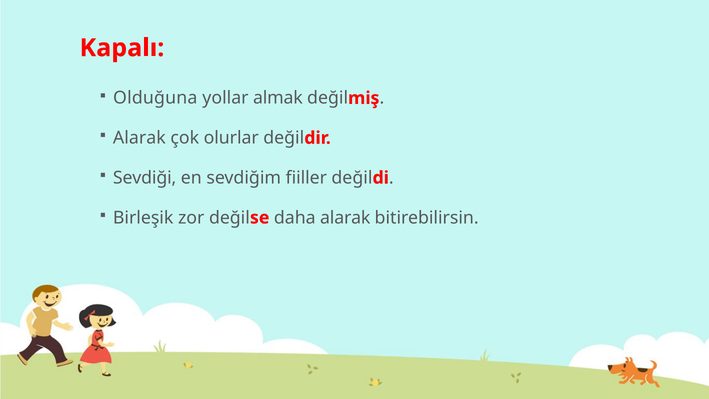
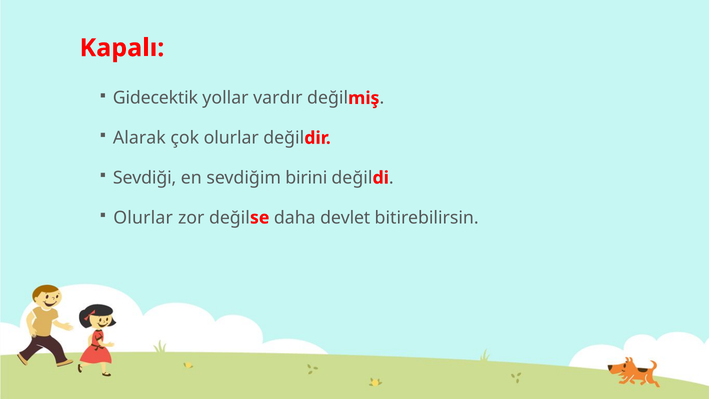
Olduğuna: Olduğuna -> Gidecektik (155, 98)
almak: almak -> vardır (278, 98)
fiiller: fiiller -> birini (306, 178)
Birleşik: Birleşik -> Olurlar (143, 218)
daha alarak: alarak -> devlet (345, 218)
